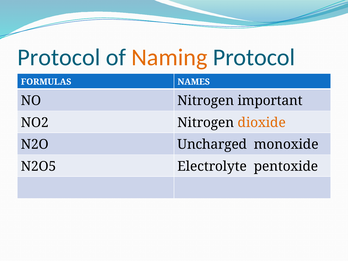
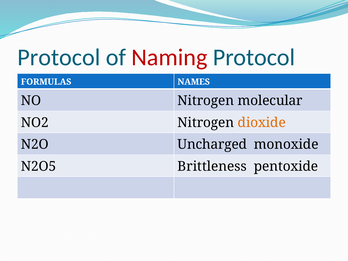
Naming colour: orange -> red (169, 57)
important: important -> molecular (270, 101)
Electrolyte: Electrolyte -> Brittleness (212, 166)
